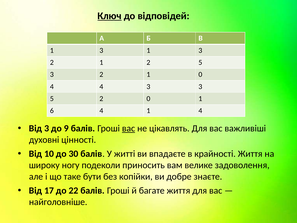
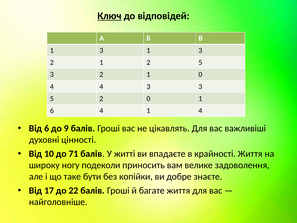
Від 3: 3 -> 6 (47, 128)
вас underline: present -> none (129, 128)
30: 30 -> 71 (73, 154)
